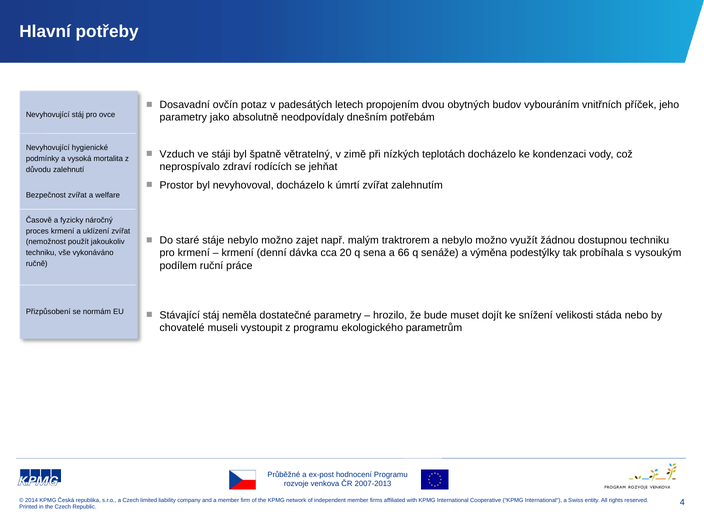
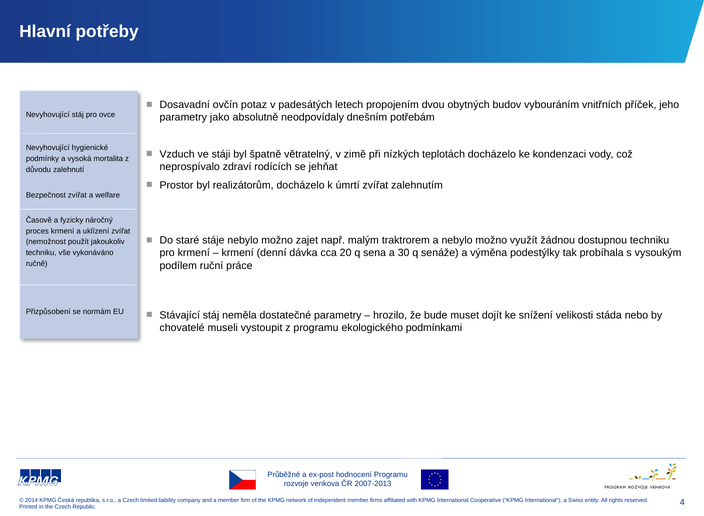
nevyhovoval: nevyhovoval -> realizátorům (243, 185)
66: 66 -> 30 (404, 253)
parametrům: parametrům -> podmínkami (434, 328)
